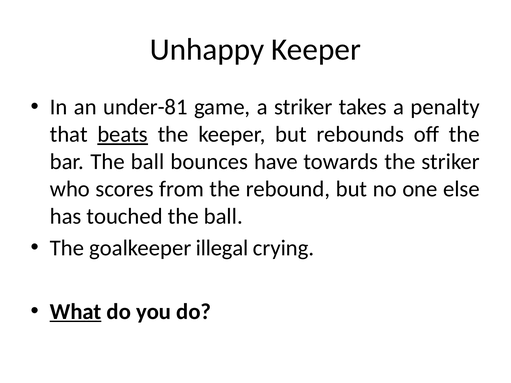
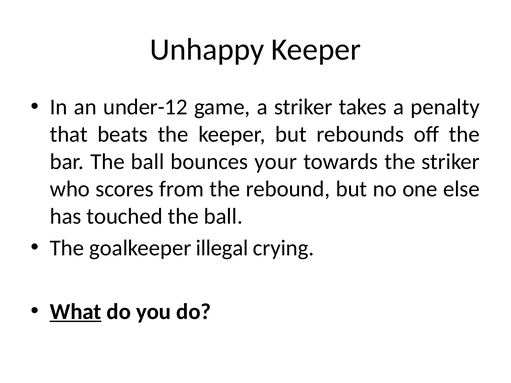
under-81: under-81 -> under-12 (145, 107)
beats underline: present -> none (123, 134)
have: have -> your (276, 162)
